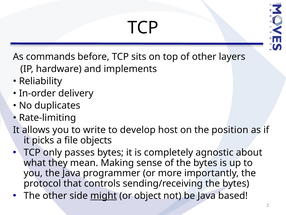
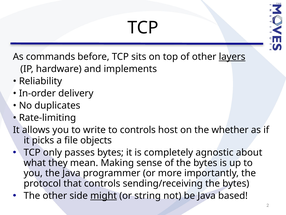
layers underline: none -> present (232, 57)
to develop: develop -> controls (138, 130)
position: position -> whether (230, 130)
object: object -> string (148, 195)
